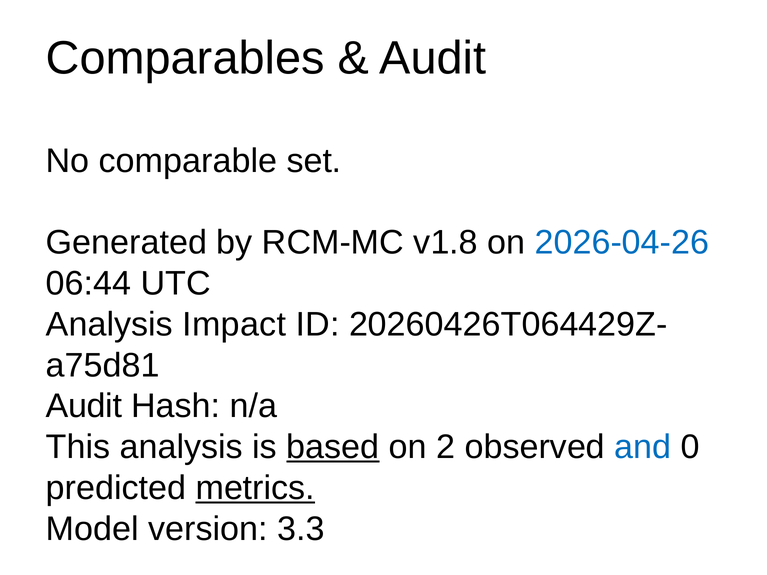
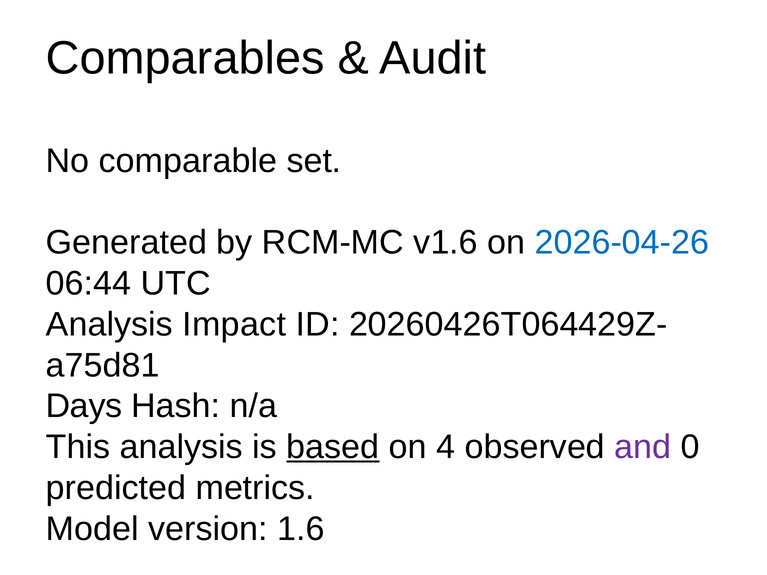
v1.8: v1.8 -> v1.6 (446, 243)
Audit: Audit -> Days (84, 406)
2: 2 -> 4 (446, 447)
and colour: blue -> purple (643, 447)
metrics underline: present -> none (255, 488)
3.3: 3.3 -> 1.6 (301, 529)
